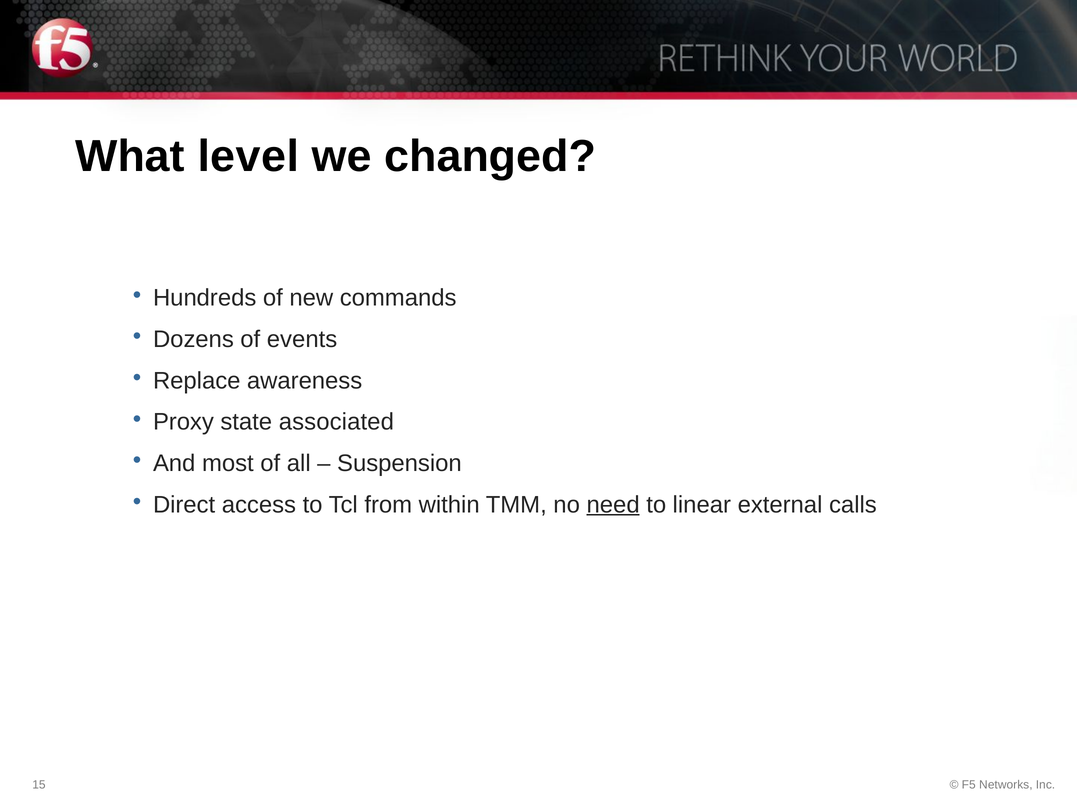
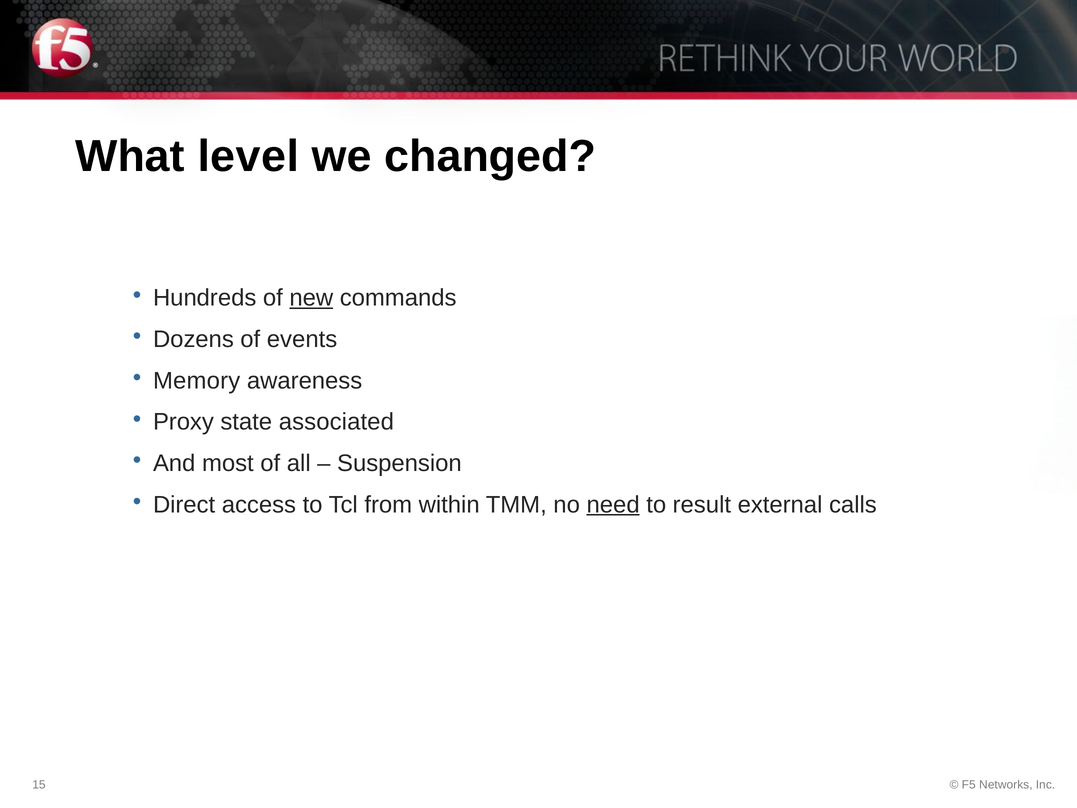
new underline: none -> present (311, 298)
Replace: Replace -> Memory (197, 381)
linear: linear -> result (702, 504)
